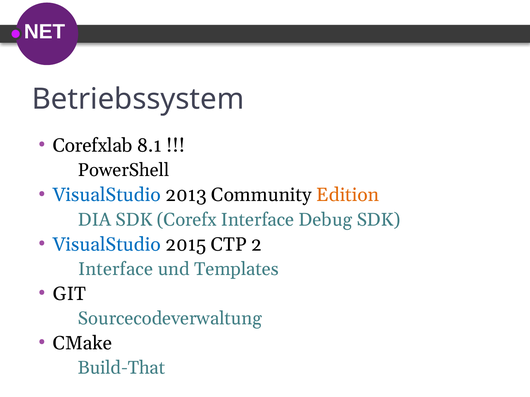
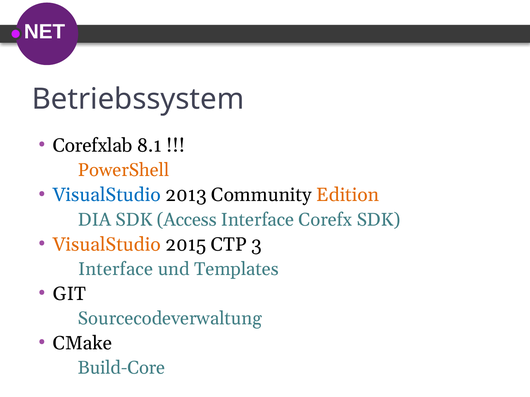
PowerShell colour: black -> orange (124, 170)
Corefx: Corefx -> Access (187, 220)
Debug: Debug -> Corefx (325, 220)
VisualStudio colour: blue -> orange (107, 245)
2: 2 -> 3 (257, 245)
Build-That: Build-That -> Build-Core (122, 368)
